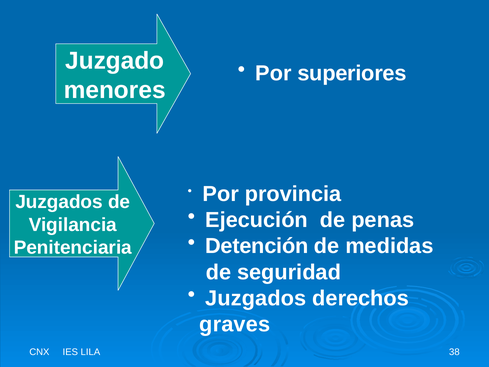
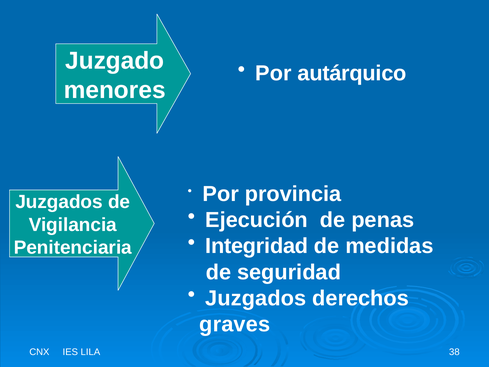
superiores: superiores -> autárquico (352, 73)
Detención: Detención -> Integridad (257, 246)
